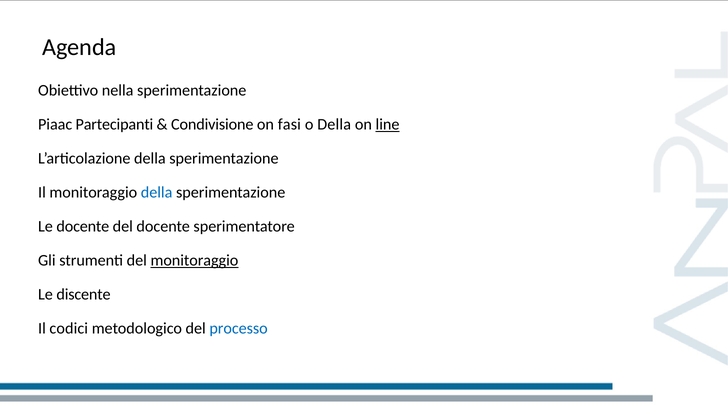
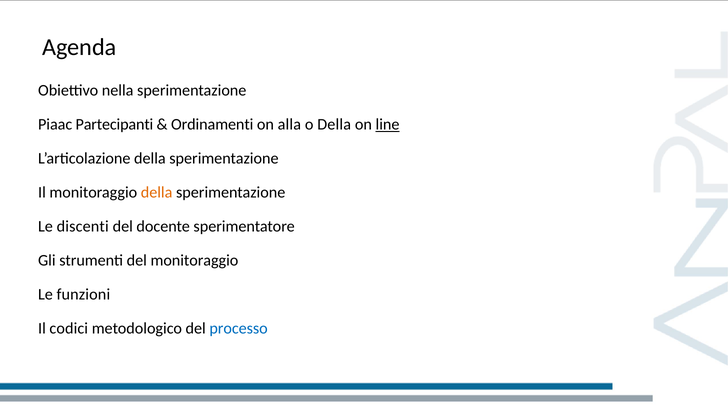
Condivisione: Condivisione -> Ordinamenti (212, 124)
fasi: fasi -> alla (289, 124)
della colour: blue -> orange (157, 192)
Le docente: docente -> discenti (83, 226)
monitoraggio underline: present -> none (194, 260)
discente: discente -> funzioni (83, 294)
